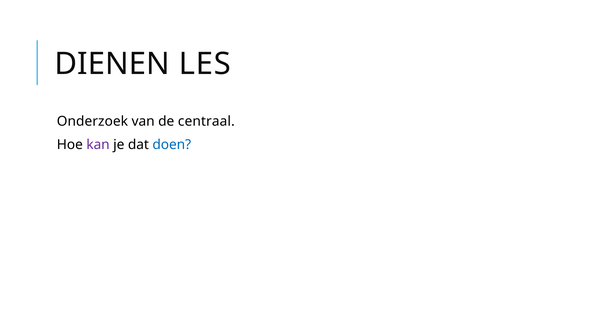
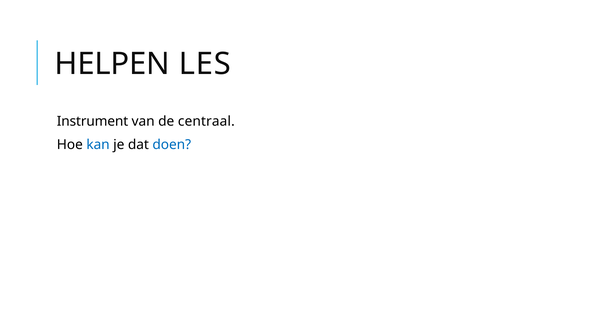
DIENEN: DIENEN -> HELPEN (112, 64)
Onderzoek: Onderzoek -> Instrument (93, 121)
kan colour: purple -> blue (98, 145)
